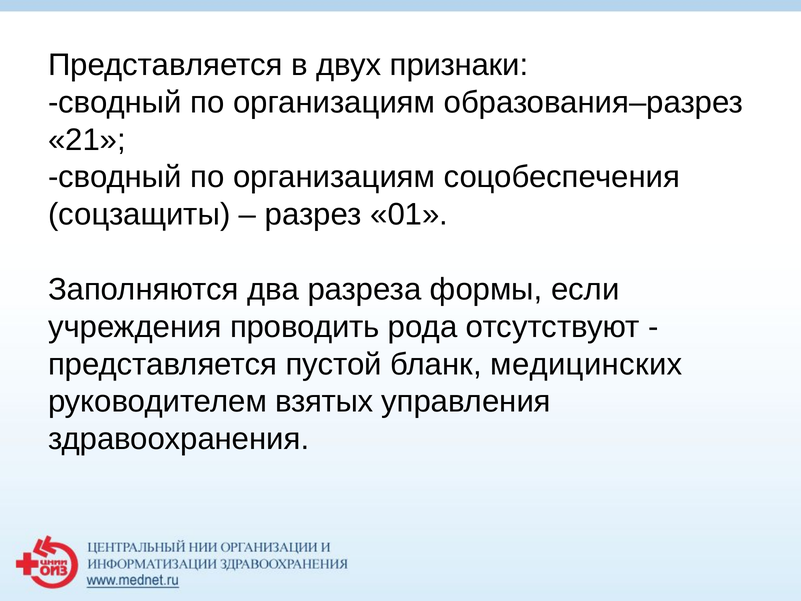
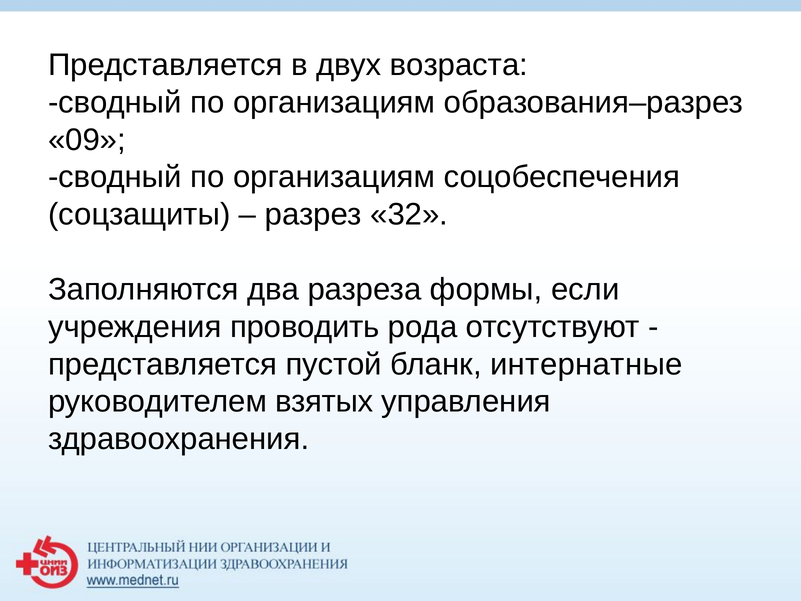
признаки: признаки -> возраста (459, 65)
21: 21 -> 09 (87, 140)
01: 01 -> 32 (409, 215)
медицинских: медицинских -> интернатные (586, 364)
